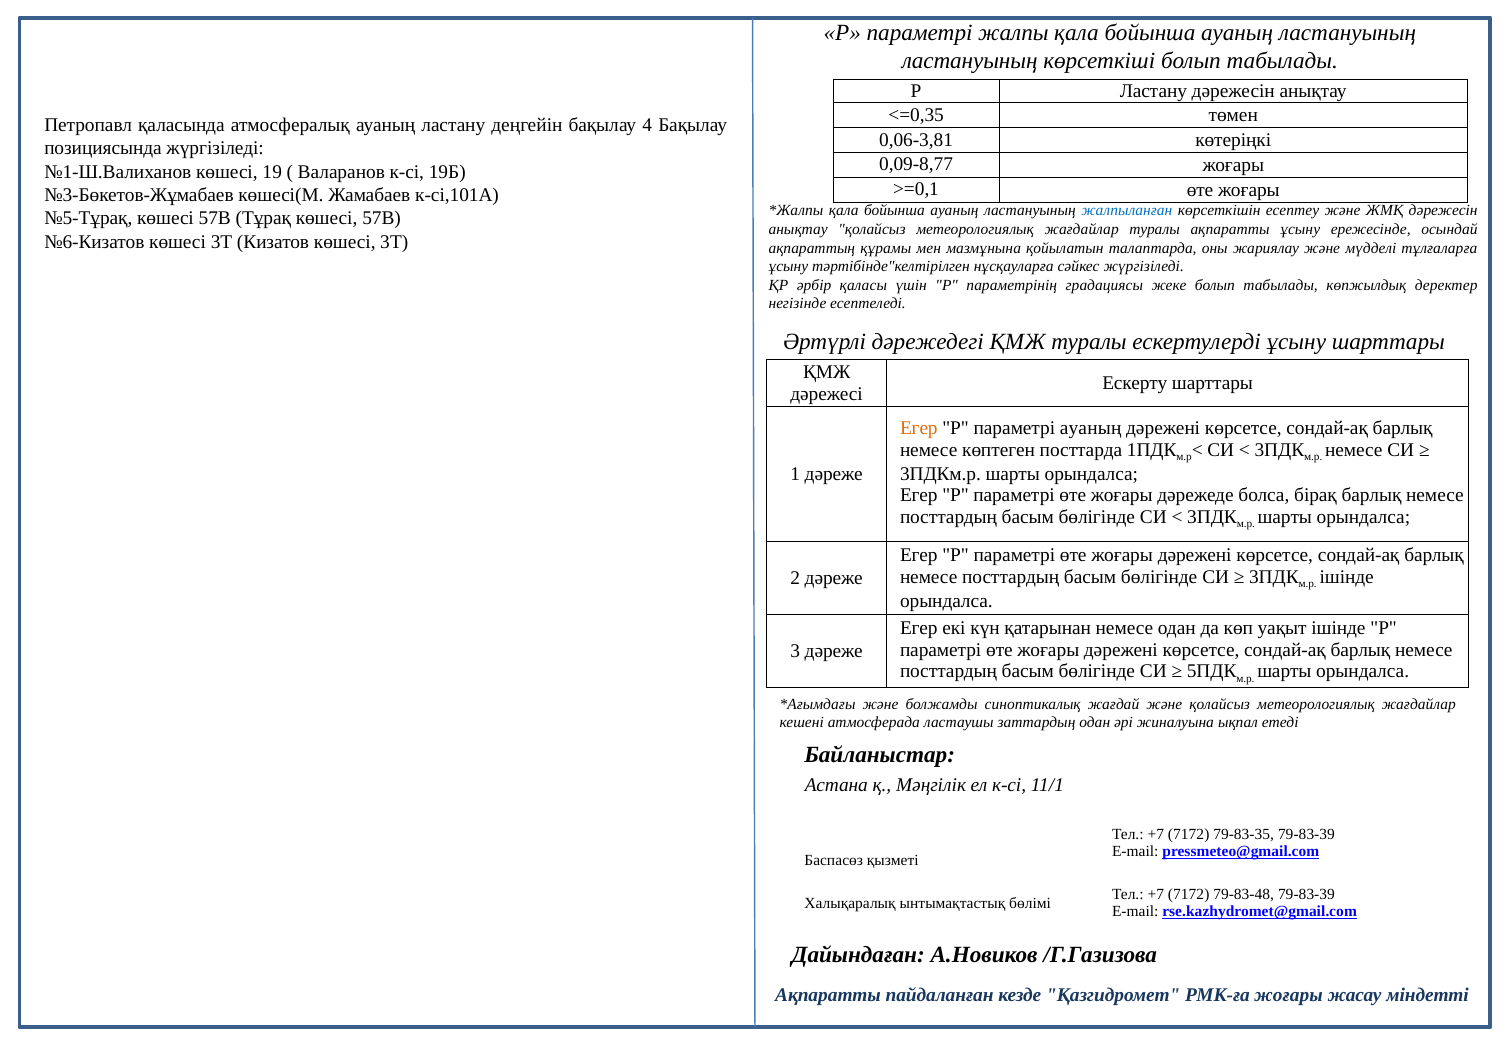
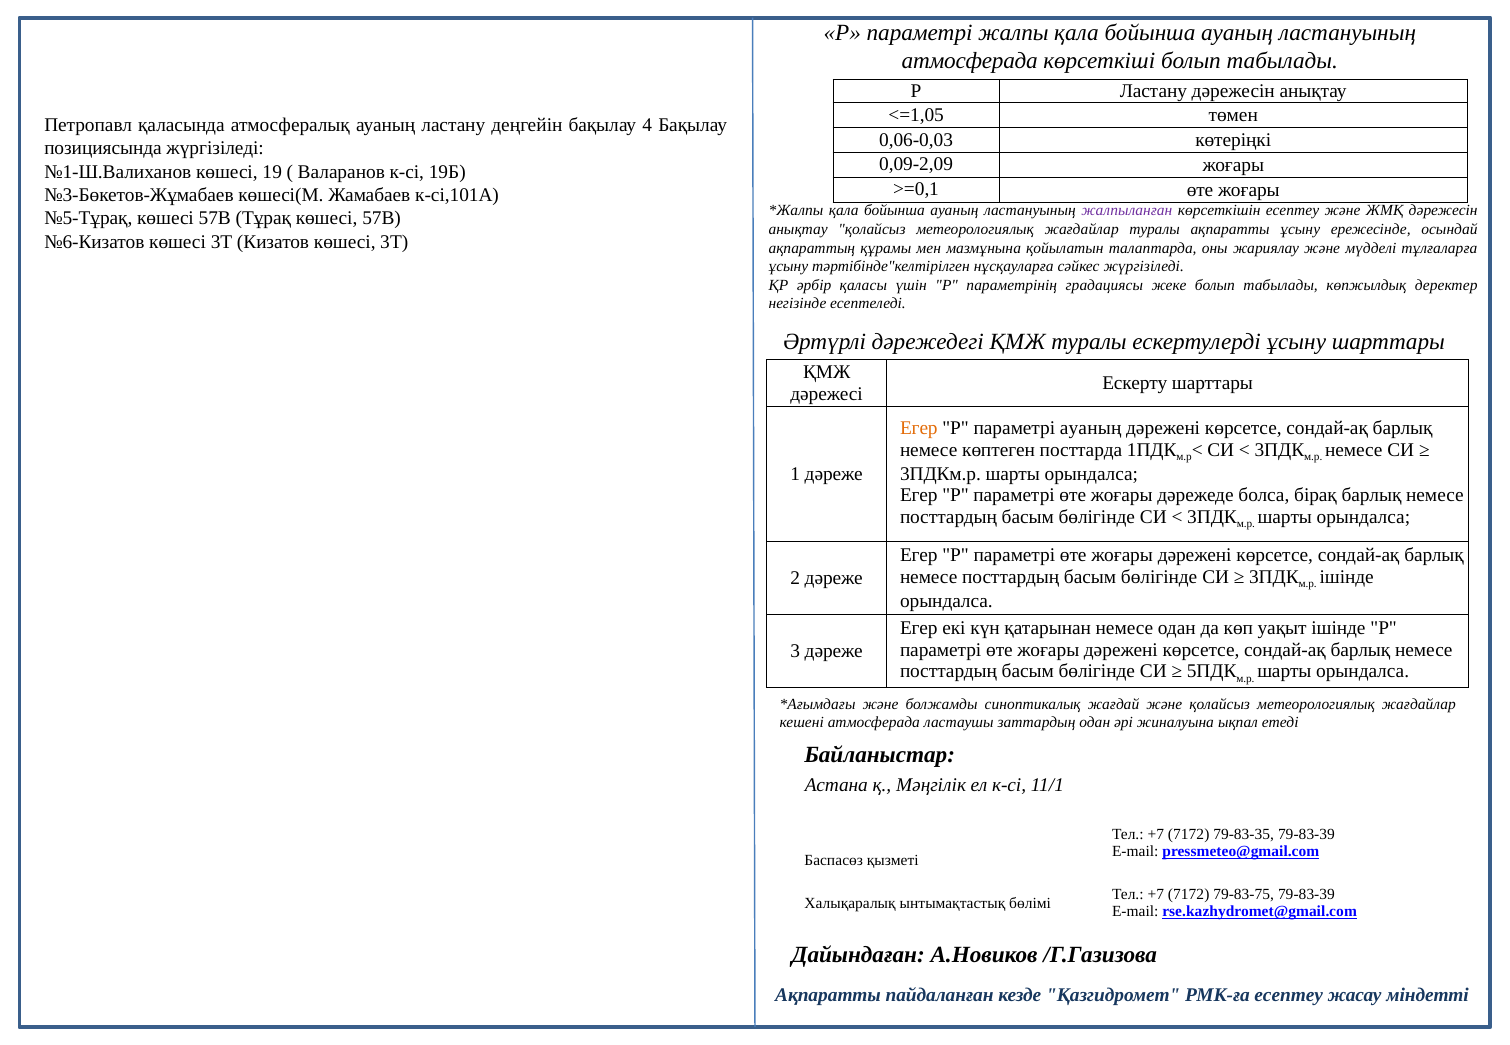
ластануының: ластануының -> атмосферада (970, 60)
<=0,35: <=0,35 -> <=1,05 (916, 115)
0,06-3,81: 0,06-3,81 -> 0,06-0,03 (916, 140)
0,09-8,77: 0,09-8,77 -> 0,09-2,09 (916, 165)
жалпыланған colour: blue -> purple (1127, 211)
79-83-48: 79-83-48 -> 79-83-75 (1244, 895)
РМК-ға жоғары: жоғары -> есептеу (1289, 995)
